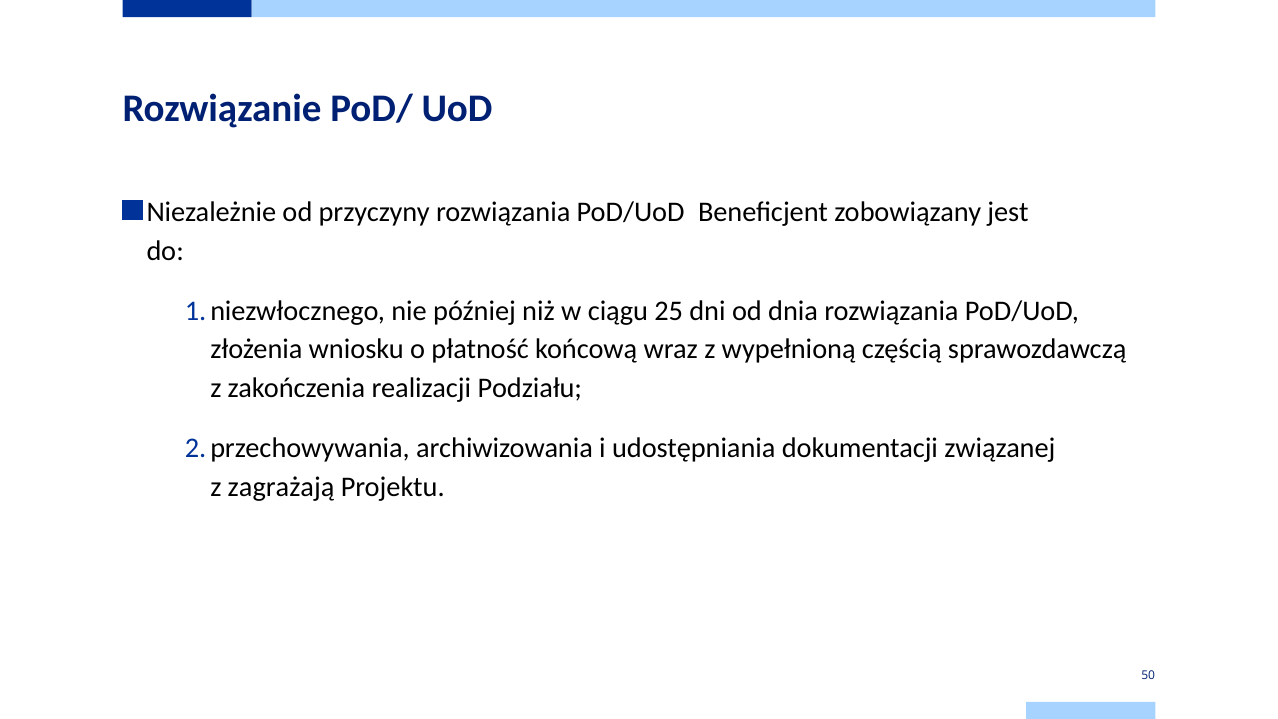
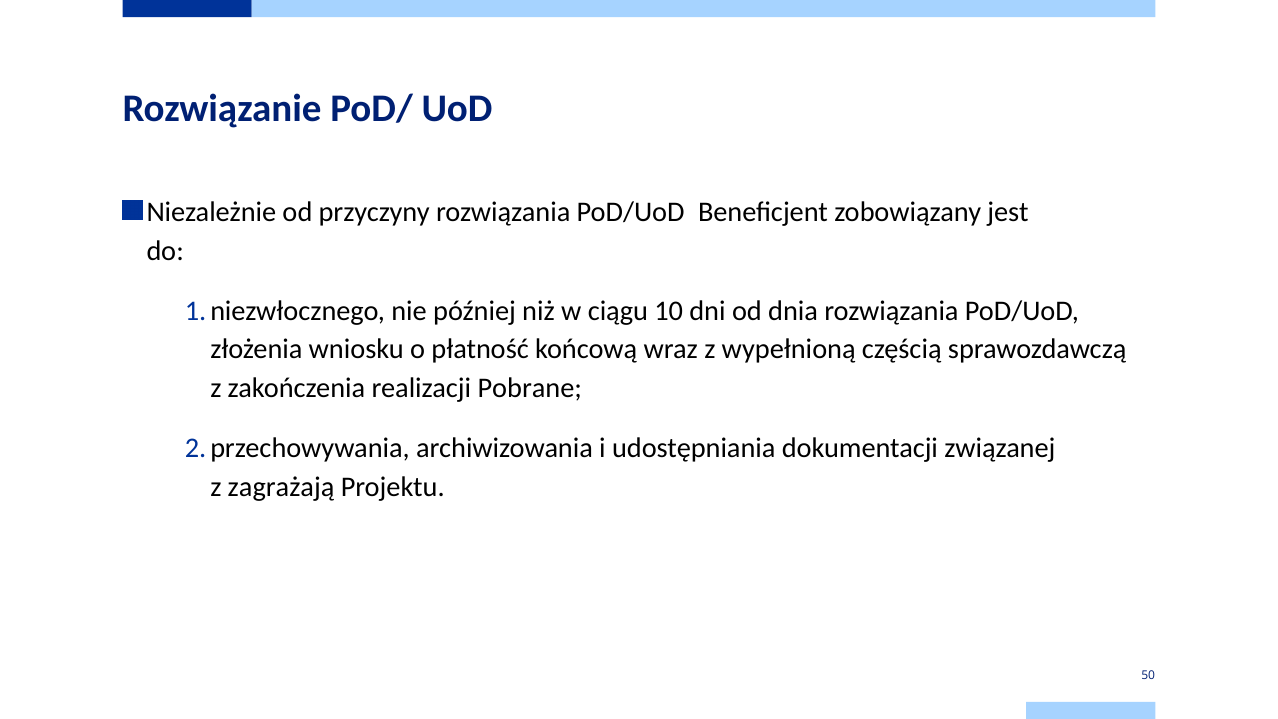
25: 25 -> 10 (669, 311)
Podziału: Podziału -> Pobrane (530, 388)
